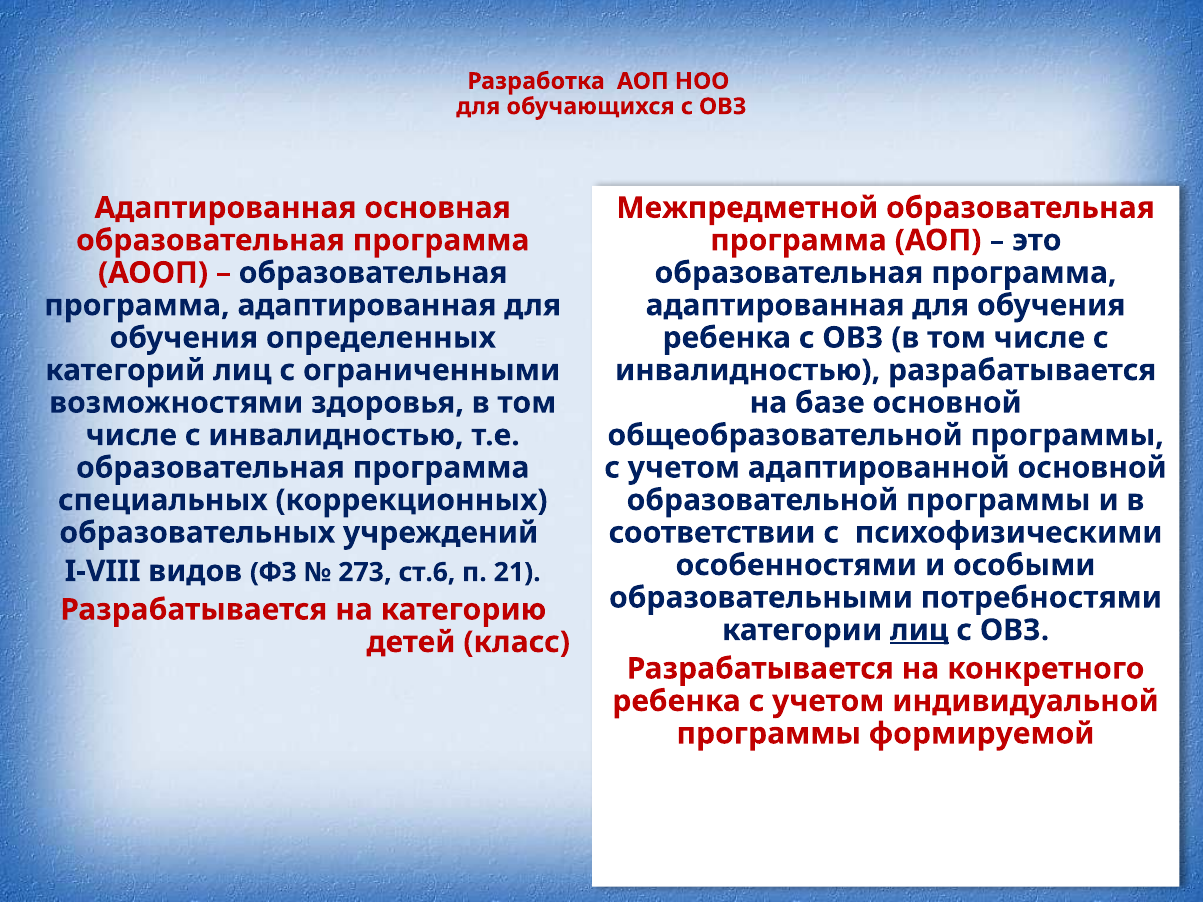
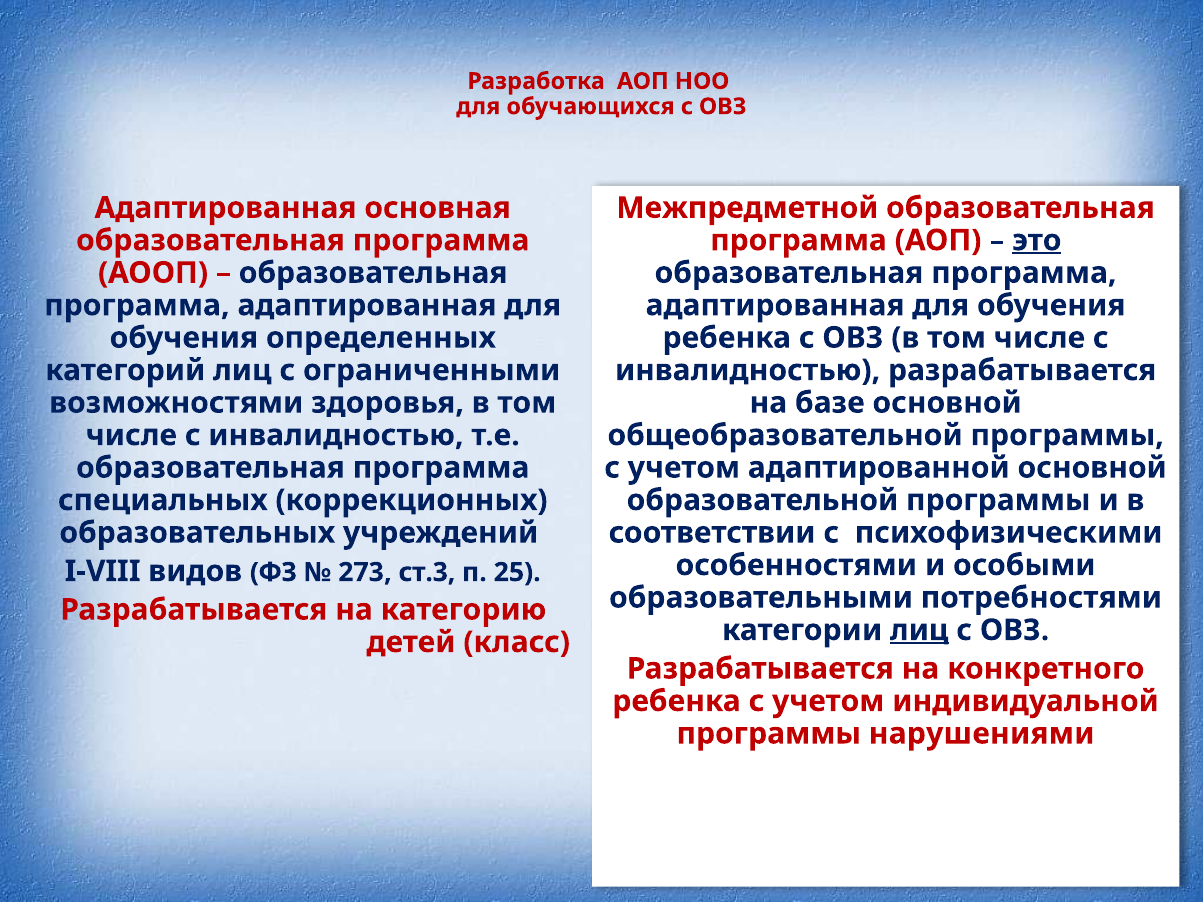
это underline: none -> present (1037, 240)
ст.6: ст.6 -> ст.3 (427, 572)
21: 21 -> 25 (517, 572)
формируемой: формируемой -> нарушениями (982, 734)
